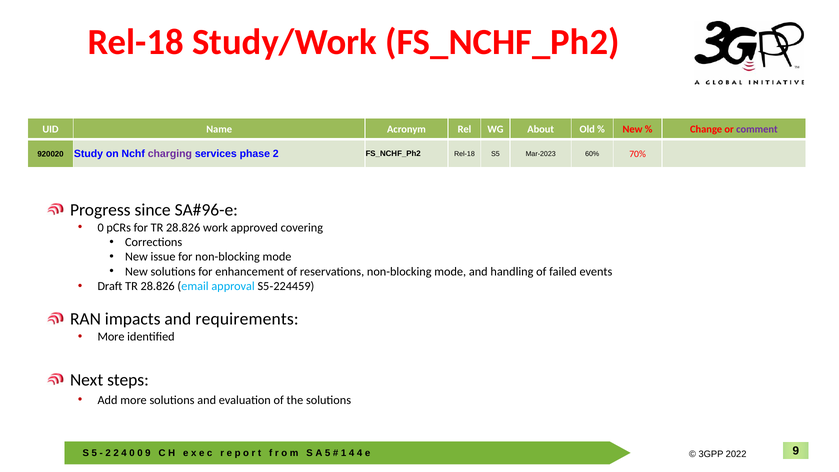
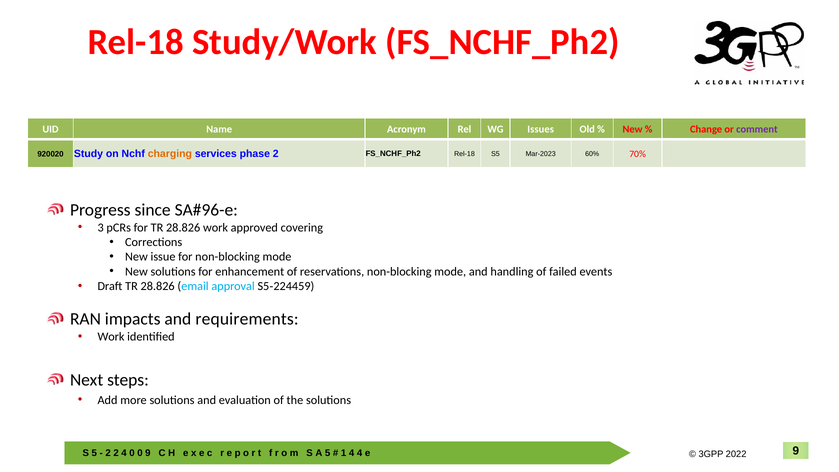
About: About -> Issues (541, 129)
charging colour: purple -> orange (170, 154)
0: 0 -> 3 (101, 227)
More: More -> Work (111, 337)
